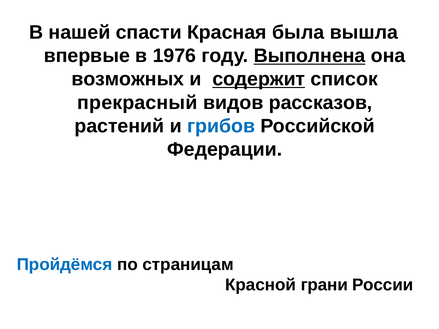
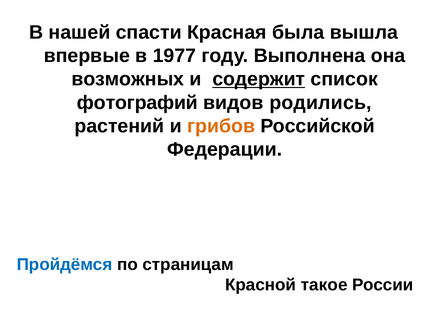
1976: 1976 -> 1977 (174, 56)
Выполнена underline: present -> none (310, 56)
прекрасный: прекрасный -> фотографий (137, 103)
рассказов: рассказов -> родились (320, 103)
грибов colour: blue -> orange (221, 126)
грани: грани -> такое (324, 285)
